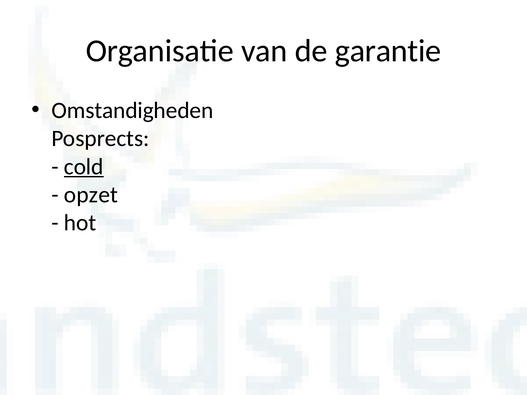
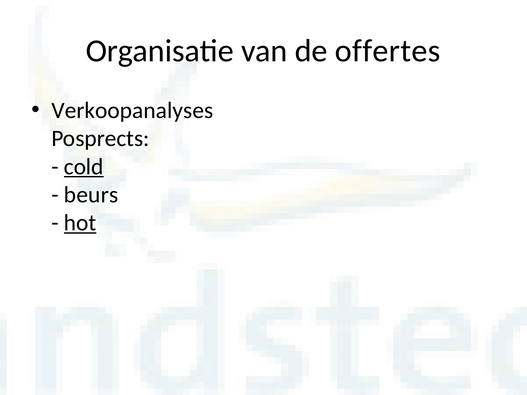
garantie: garantie -> offertes (388, 51)
Omstandigheden: Omstandigheden -> Verkoopanalyses (132, 111)
opzet: opzet -> beurs (91, 195)
hot underline: none -> present (80, 223)
